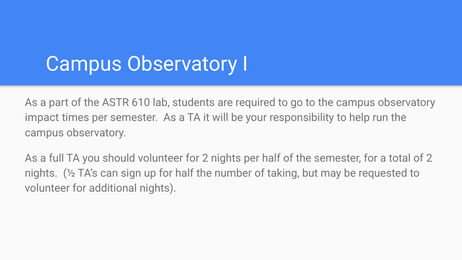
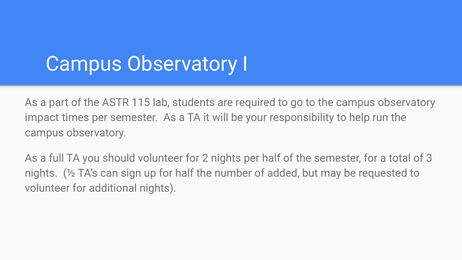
610: 610 -> 115 (141, 103)
of 2: 2 -> 3 (429, 158)
taking: taking -> added (283, 173)
